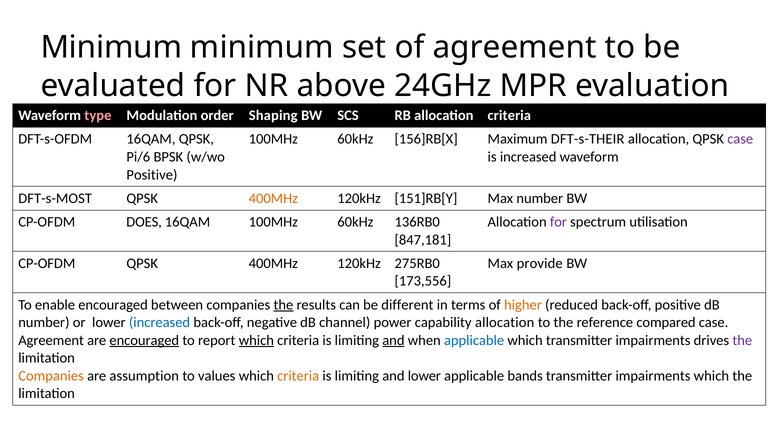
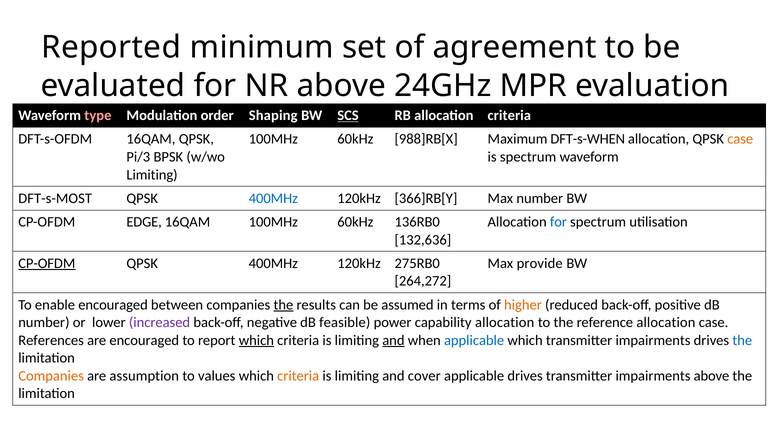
Minimum: Minimum -> Reported (111, 47)
SCS underline: none -> present (348, 116)
156]RB[X: 156]RB[X -> 988]RB[X (426, 139)
DFT-s-THEIR: DFT-s-THEIR -> DFT-s-WHEN (588, 139)
case colour: purple -> orange (740, 139)
Pi/6: Pi/6 -> Pi/3 (138, 157)
is increased: increased -> spectrum (528, 157)
Positive: Positive -> Limiting (152, 175)
400MHz colour: orange -> blue (273, 198)
151]RB[Y: 151]RB[Y -> 366]RB[Y (426, 198)
DOES: DOES -> EDGE (144, 222)
for colour: purple -> blue (558, 222)
847,181: 847,181 -> 132,636 (423, 240)
CP-OFDM underline: none -> present (47, 263)
173,556: 173,556 -> 264,272 (423, 281)
different: different -> assumed (407, 305)
increased colour: blue -> purple (160, 323)
channel: channel -> feasible (345, 323)
reference compared: compared -> allocation (666, 323)
Agreement: Agreement -> References (51, 340)
encouraged underline: present -> none (144, 340)
the colour: purple -> blue (742, 340)
and lower: lower -> cover (424, 376)
applicable bands: bands -> drives (525, 376)
impairments which: which -> above (711, 376)
